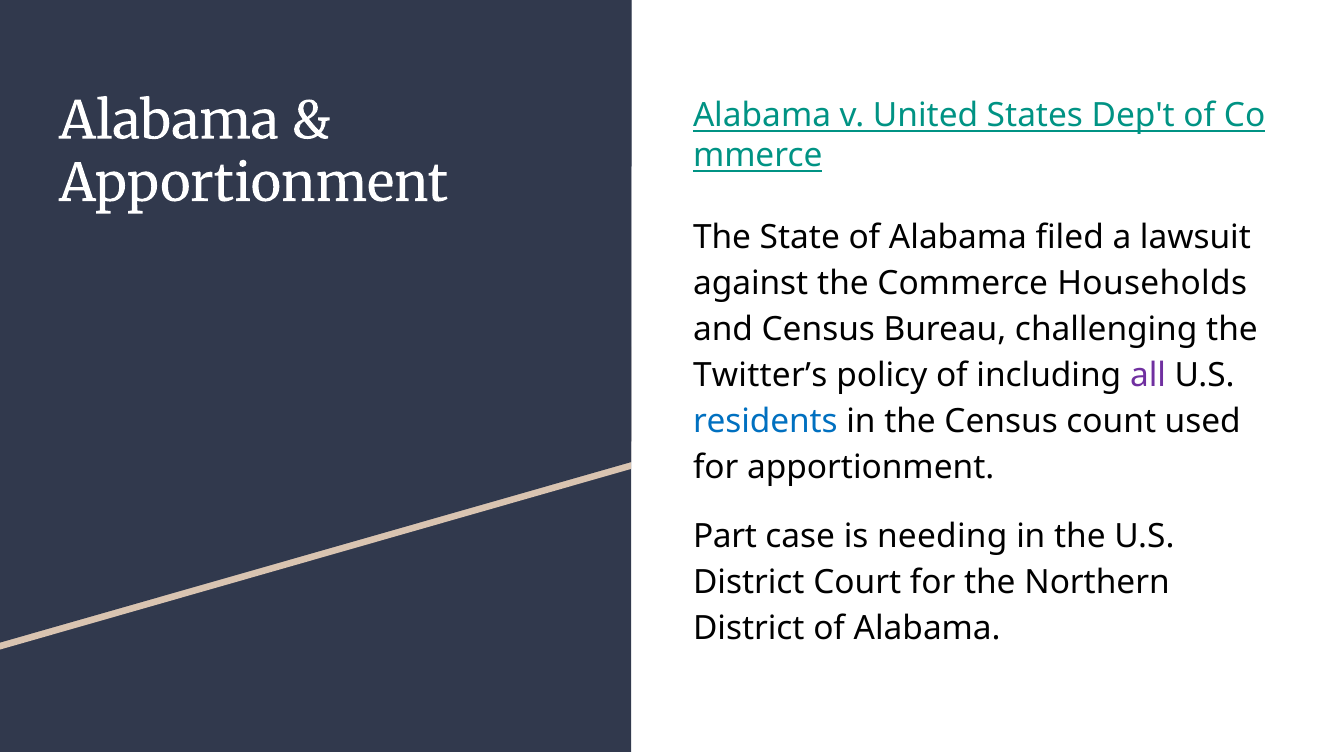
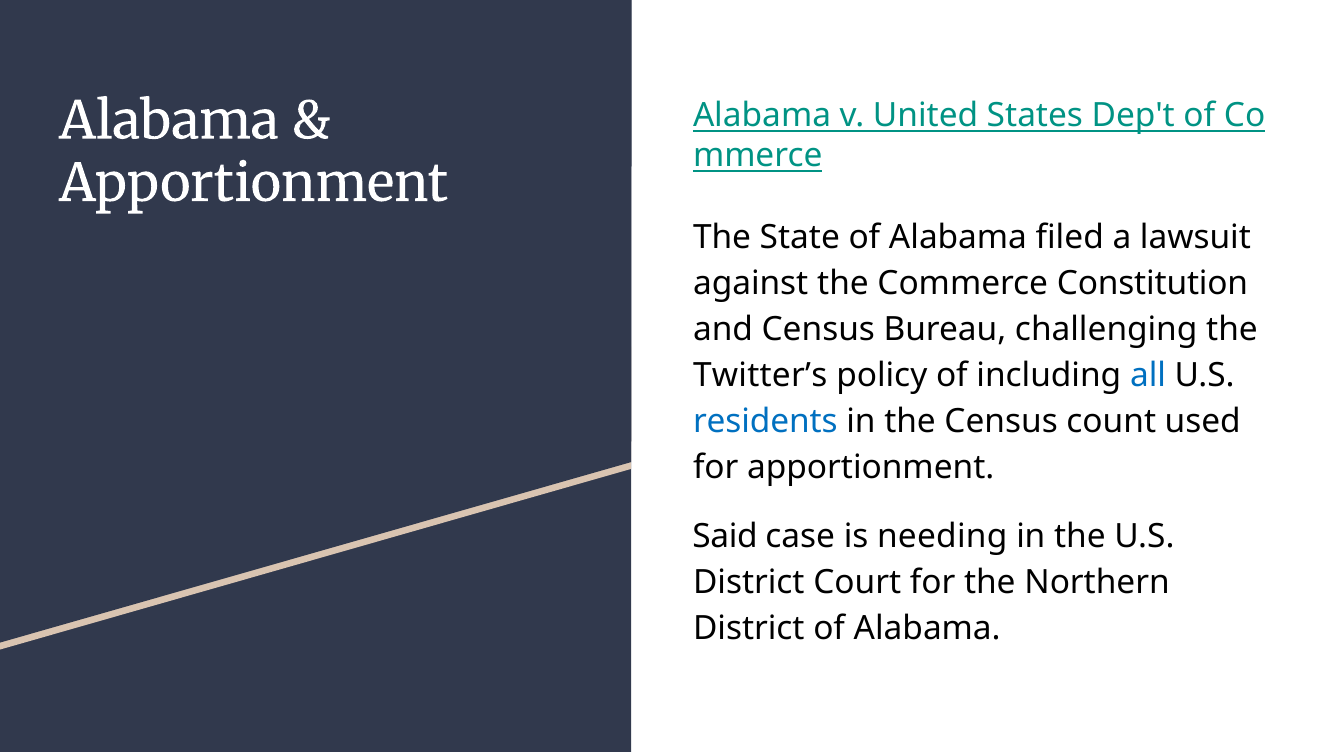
Households: Households -> Constitution (1152, 283)
all colour: purple -> blue (1148, 376)
Part: Part -> Said (725, 536)
